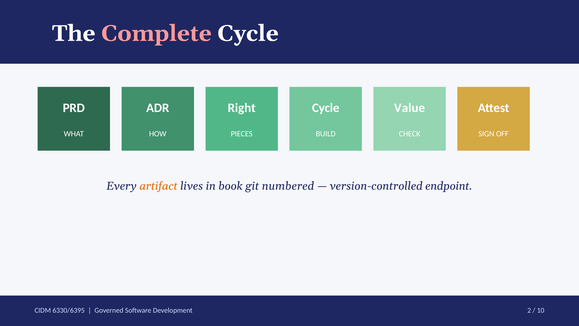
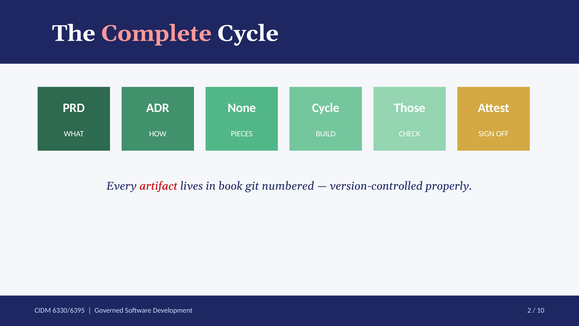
Right: Right -> None (242, 108)
Value: Value -> Those (410, 108)
artifact colour: orange -> red (158, 186)
endpoint: endpoint -> properly (449, 186)
